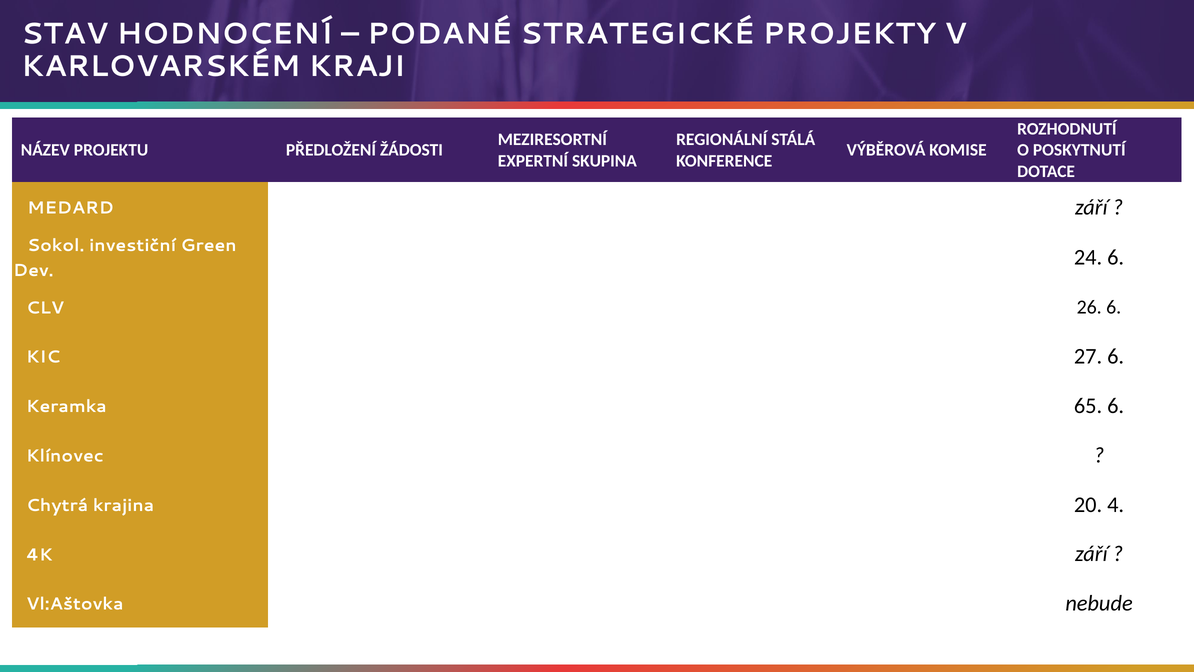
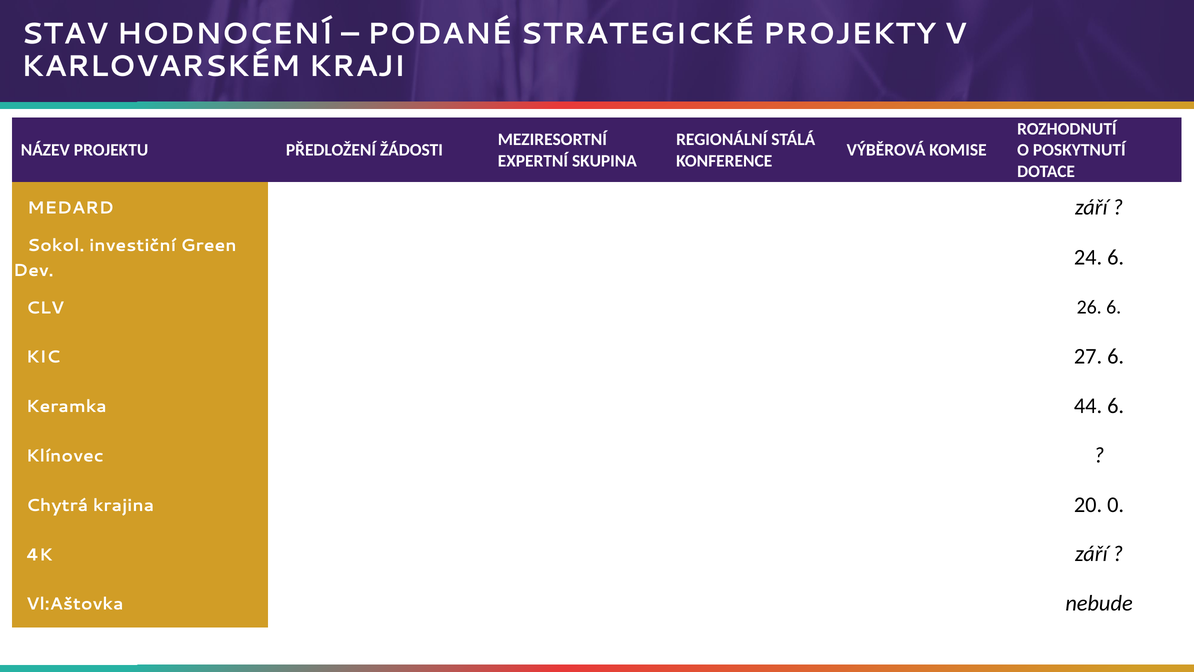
65: 65 -> 44 (1088, 406)
4: 4 -> 0 (1116, 504)
